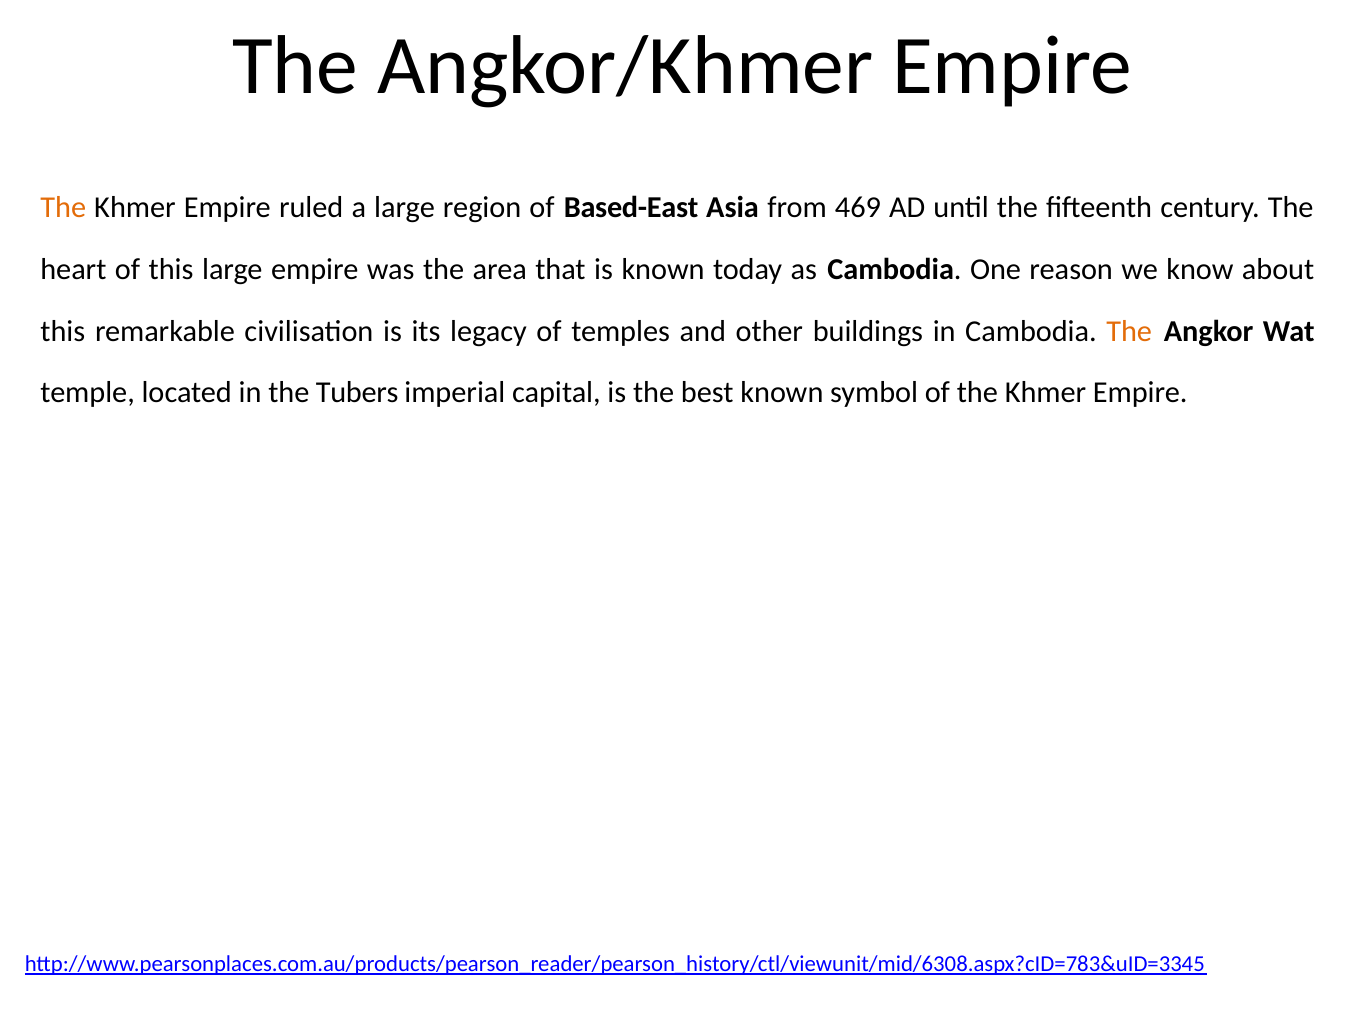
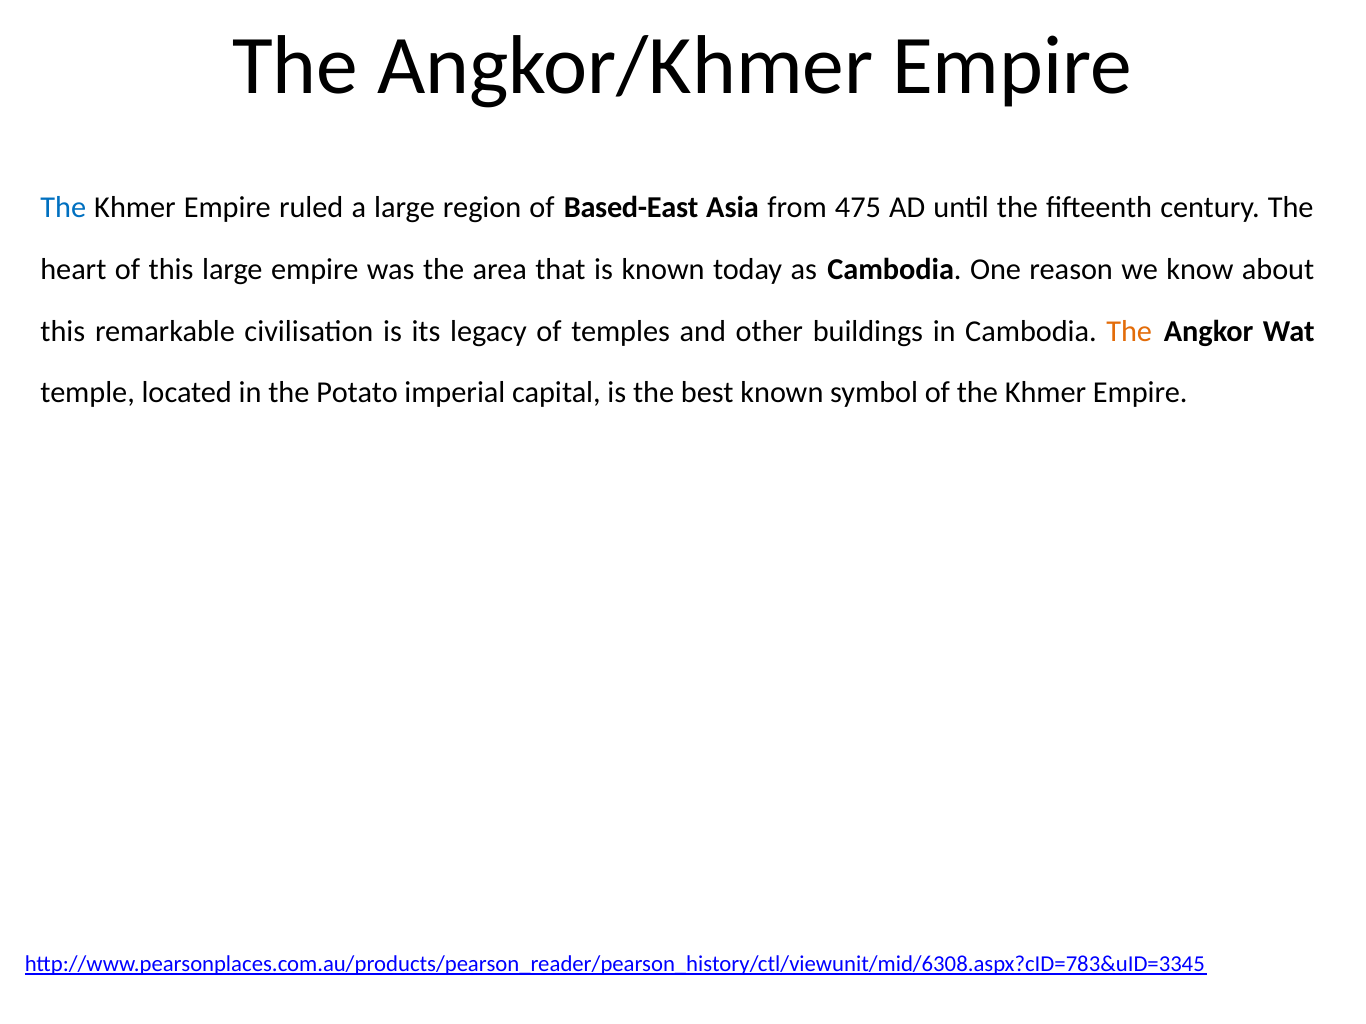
The colour: orange -> blue (63, 208)
469: 469 -> 475 (858, 208)
Tubers: Tubers -> Potato (357, 393)
